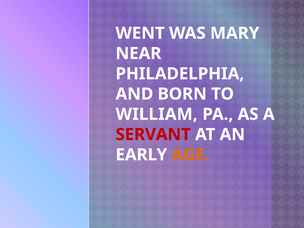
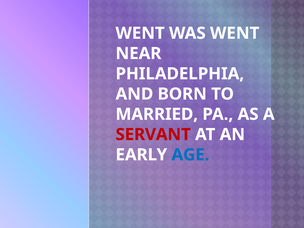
WAS MARY: MARY -> WENT (235, 33)
WILLIAM: WILLIAM -> MARRIED (157, 114)
AGE colour: orange -> blue (190, 155)
